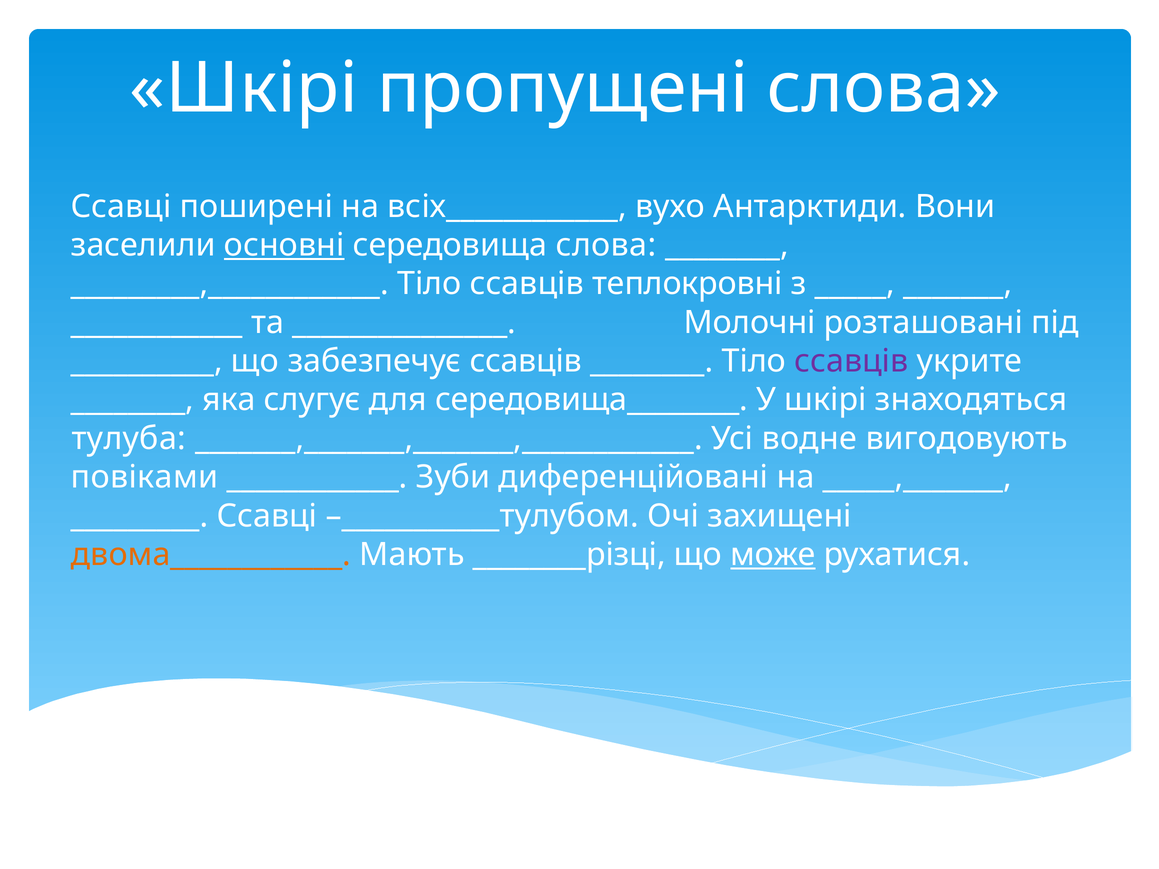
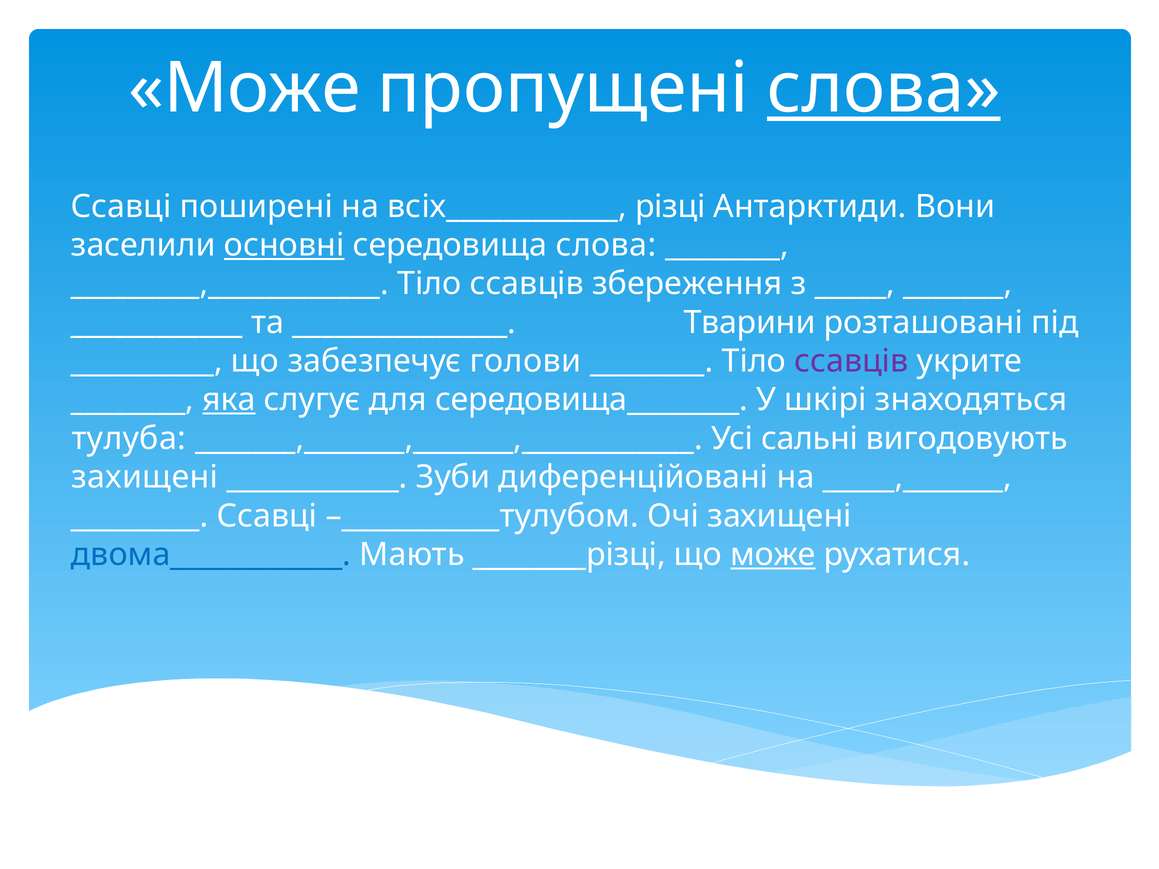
Шкірі: Шкірі -> Може (244, 88)
слова underline: none -> present (884, 88)
вухо: вухо -> різці (670, 206)
теплокровні: теплокровні -> збереження (687, 284)
Молочні: Молочні -> Тварини (750, 323)
забезпечує ссавців: ссавців -> голови (526, 361)
яка underline: none -> present (229, 400)
водне: водне -> сальні (810, 439)
повіками: повіками -> захищені (145, 477)
двома____________ colour: orange -> blue (211, 555)
